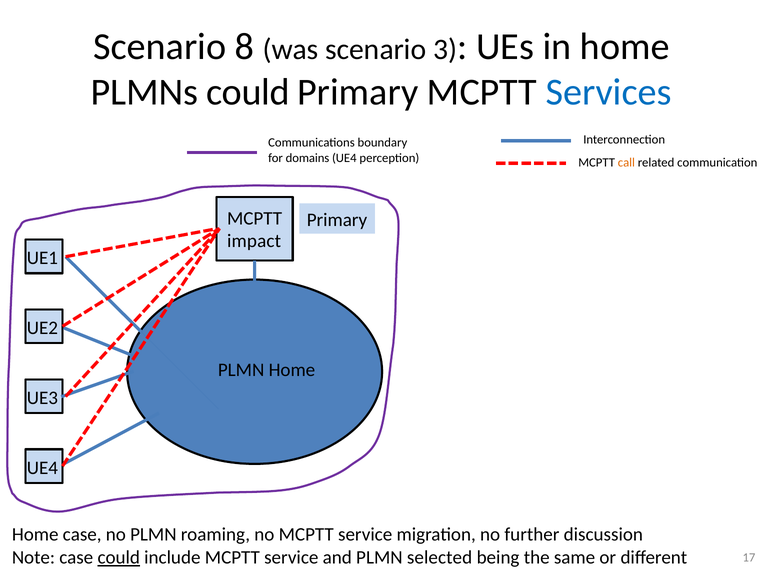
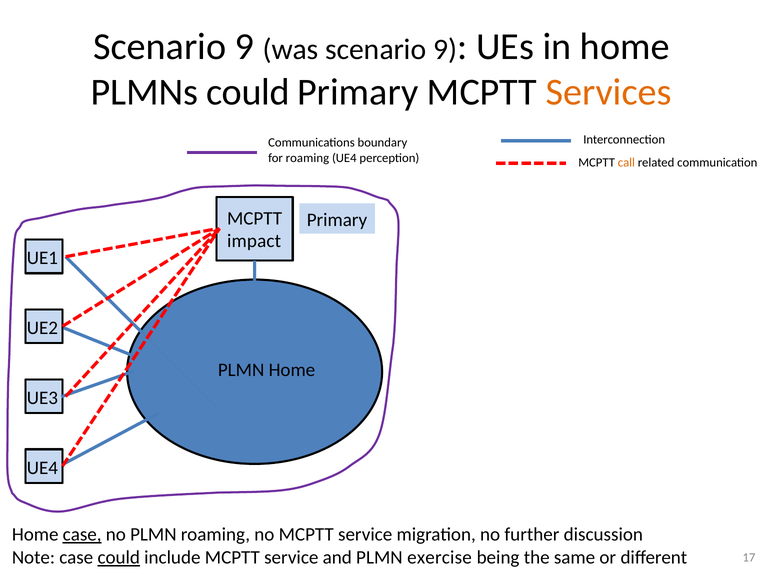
8: 8 -> 9 (244, 47)
was scenario 3: 3 -> 9 (445, 49)
Services colour: blue -> orange (609, 92)
for domains: domains -> roaming (307, 158)
case underline: none -> present (82, 535)
selected: selected -> exercise (440, 558)
